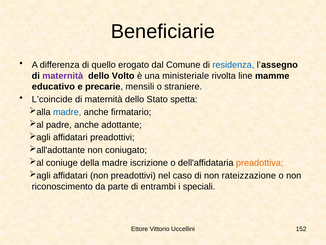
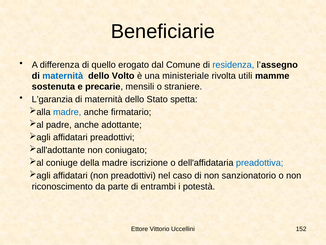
maternità colour: purple -> blue (63, 76)
line: line -> utili (245, 76)
educativo: educativo -> sostenuta (53, 86)
L’coincide: L’coincide -> L’garanzia (52, 99)
preadottiva colour: orange -> blue (260, 163)
rateizzazione: rateizzazione -> sanzionatorio (249, 175)
speciali: speciali -> potestà (199, 186)
